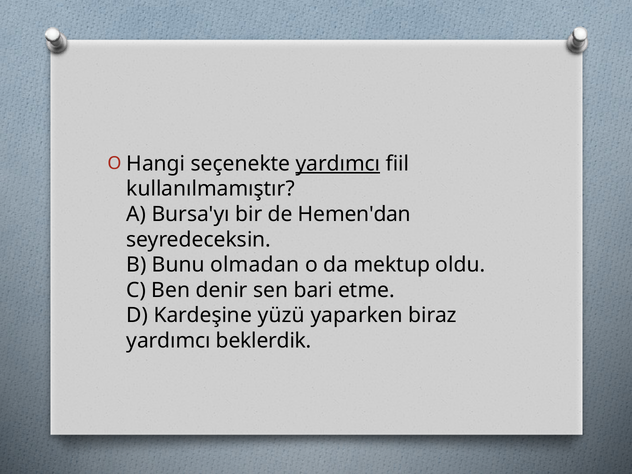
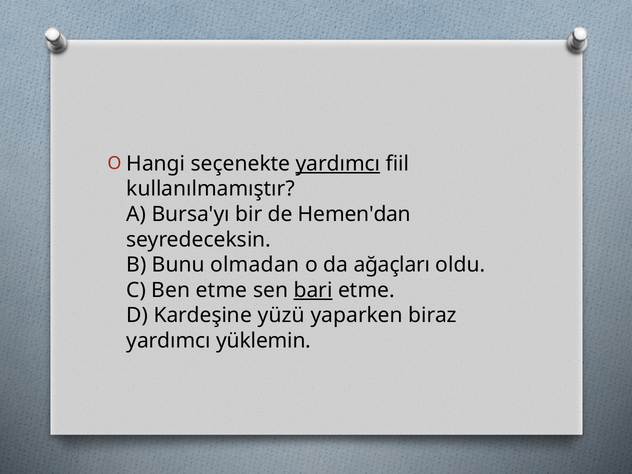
mektup: mektup -> ağaçları (392, 265)
Ben denir: denir -> etme (222, 290)
bari underline: none -> present (313, 290)
beklerdik: beklerdik -> yüklemin (264, 341)
